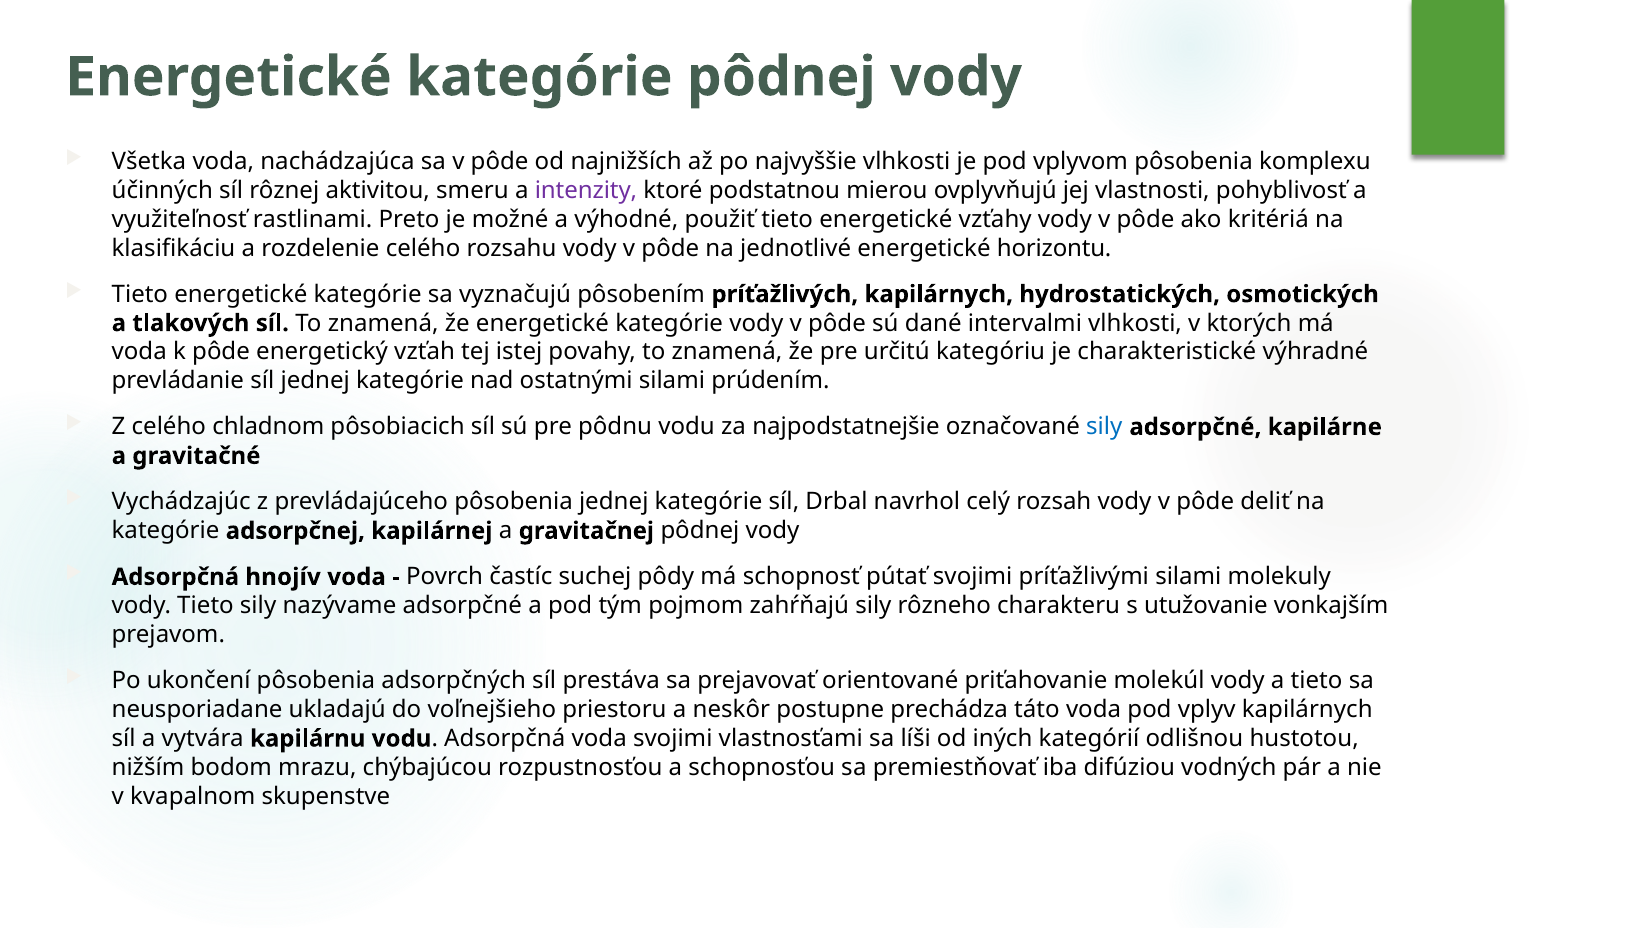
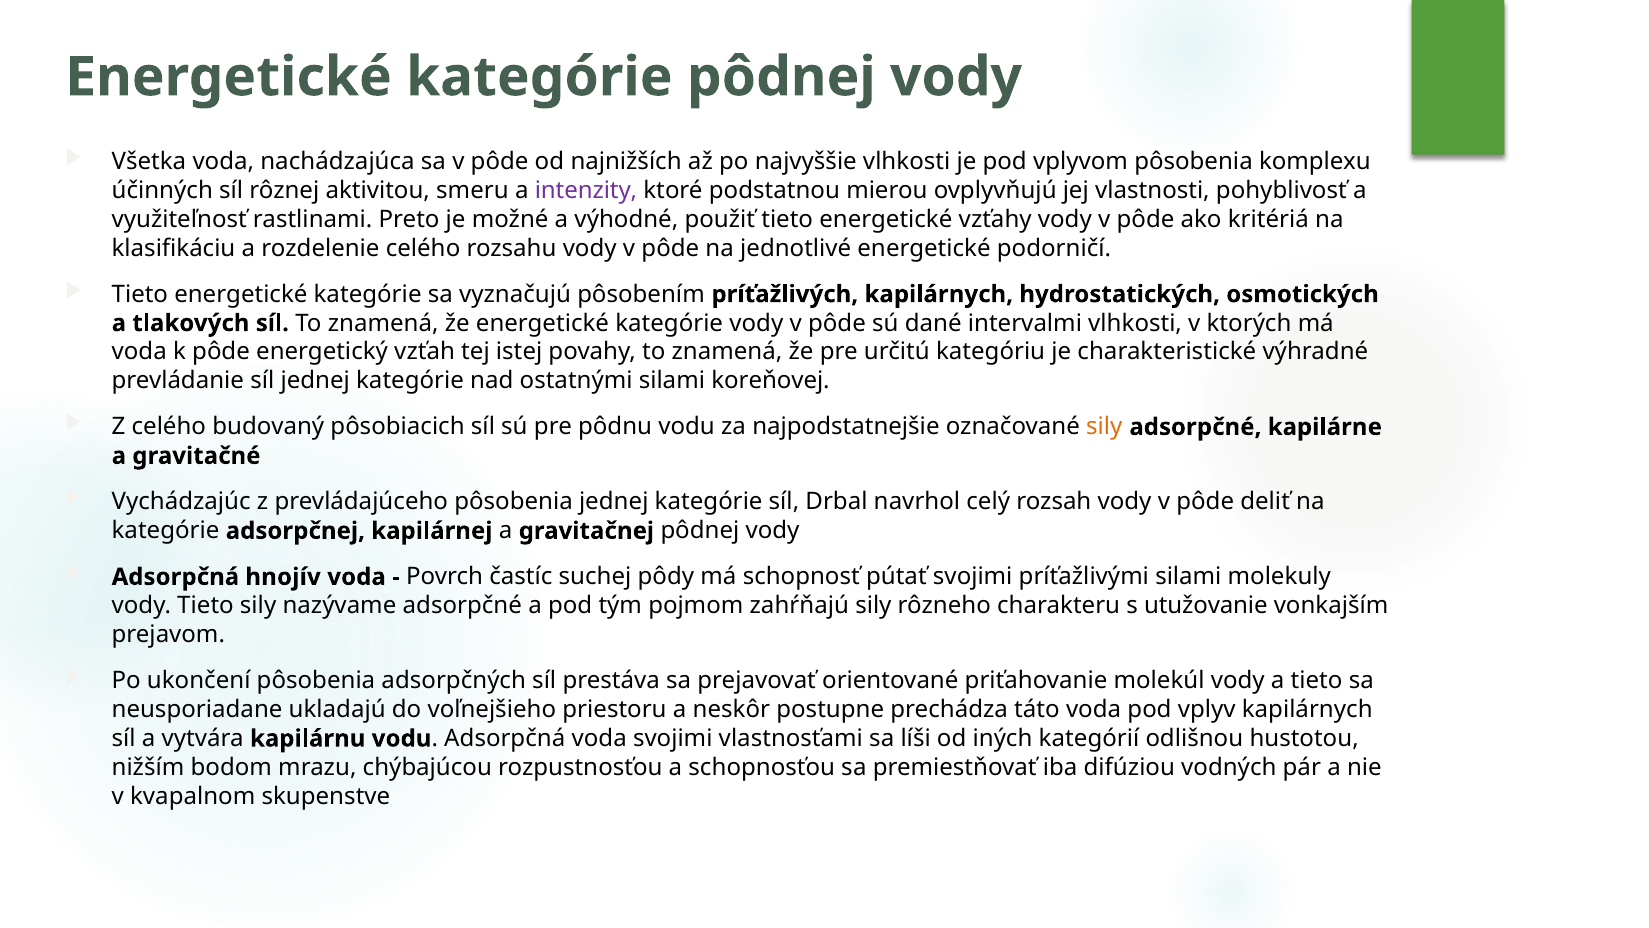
horizontu: horizontu -> podorničí (1054, 248)
prúdením: prúdením -> koreňovej (771, 381)
chladnom: chladnom -> budovaný (268, 427)
sily colour: blue -> orange (1104, 427)
